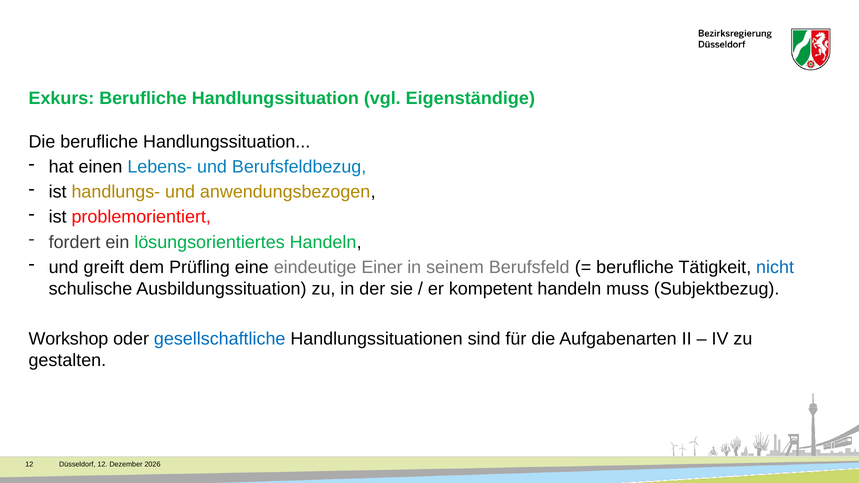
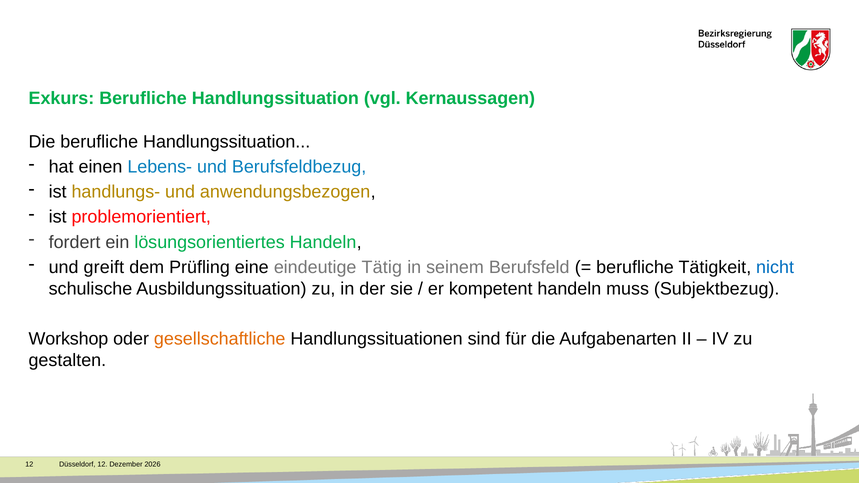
Eigenständige: Eigenständige -> Kernaussagen (470, 98)
Einer: Einer -> Tätig (382, 267)
gesellschaftliche colour: blue -> orange (220, 339)
